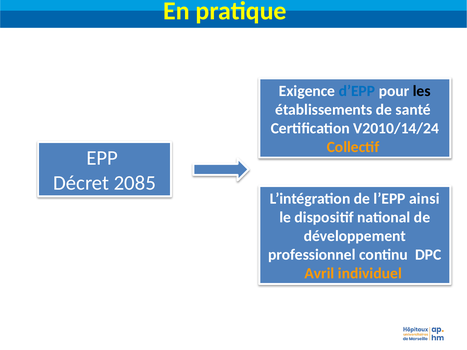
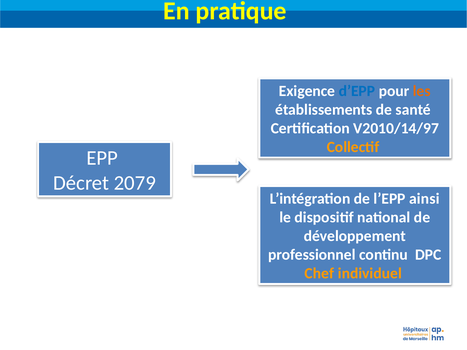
les colour: black -> orange (422, 91)
V2010/14/24: V2010/14/24 -> V2010/14/97 (396, 128)
2085: 2085 -> 2079 (135, 183)
Avril: Avril -> Chef (319, 274)
